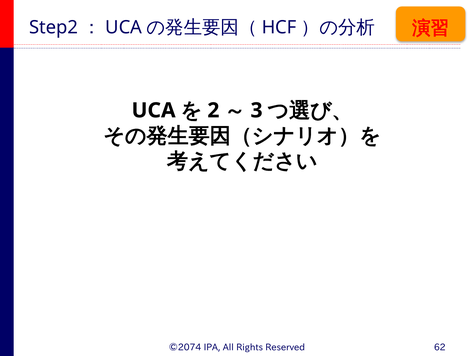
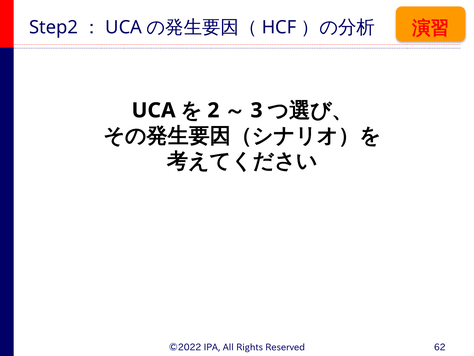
©2074: ©2074 -> ©2022 (185, 347)
